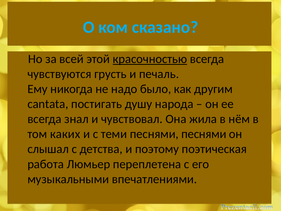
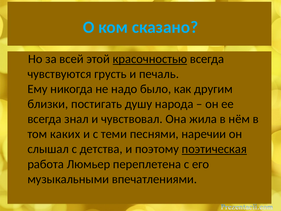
cantata: cantata -> близки (48, 104)
песнями песнями: песнями -> наречии (204, 134)
поэтическая underline: none -> present (214, 149)
